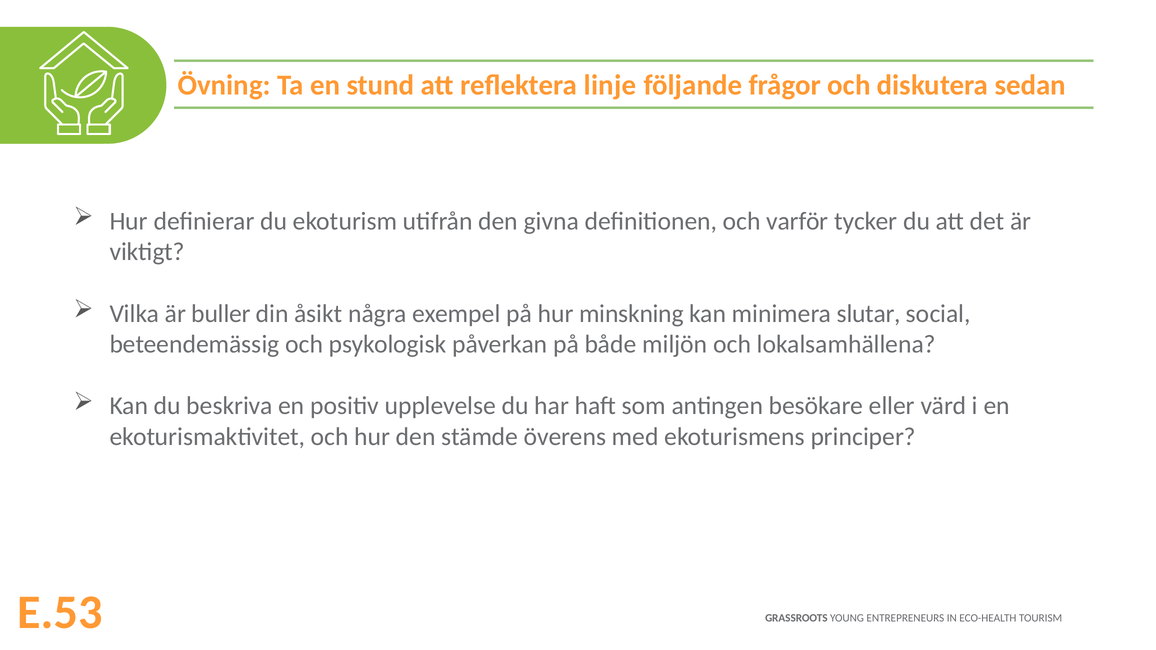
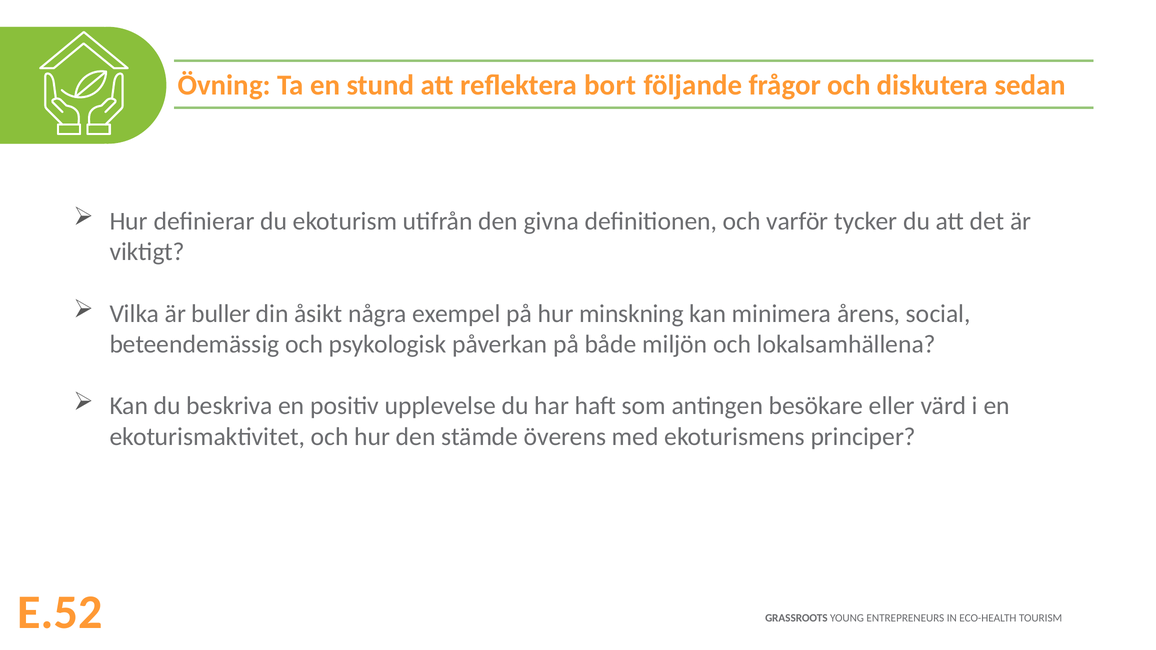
linje: linje -> bort (610, 85)
slutar: slutar -> årens (869, 314)
E.53: E.53 -> E.52 (60, 613)
